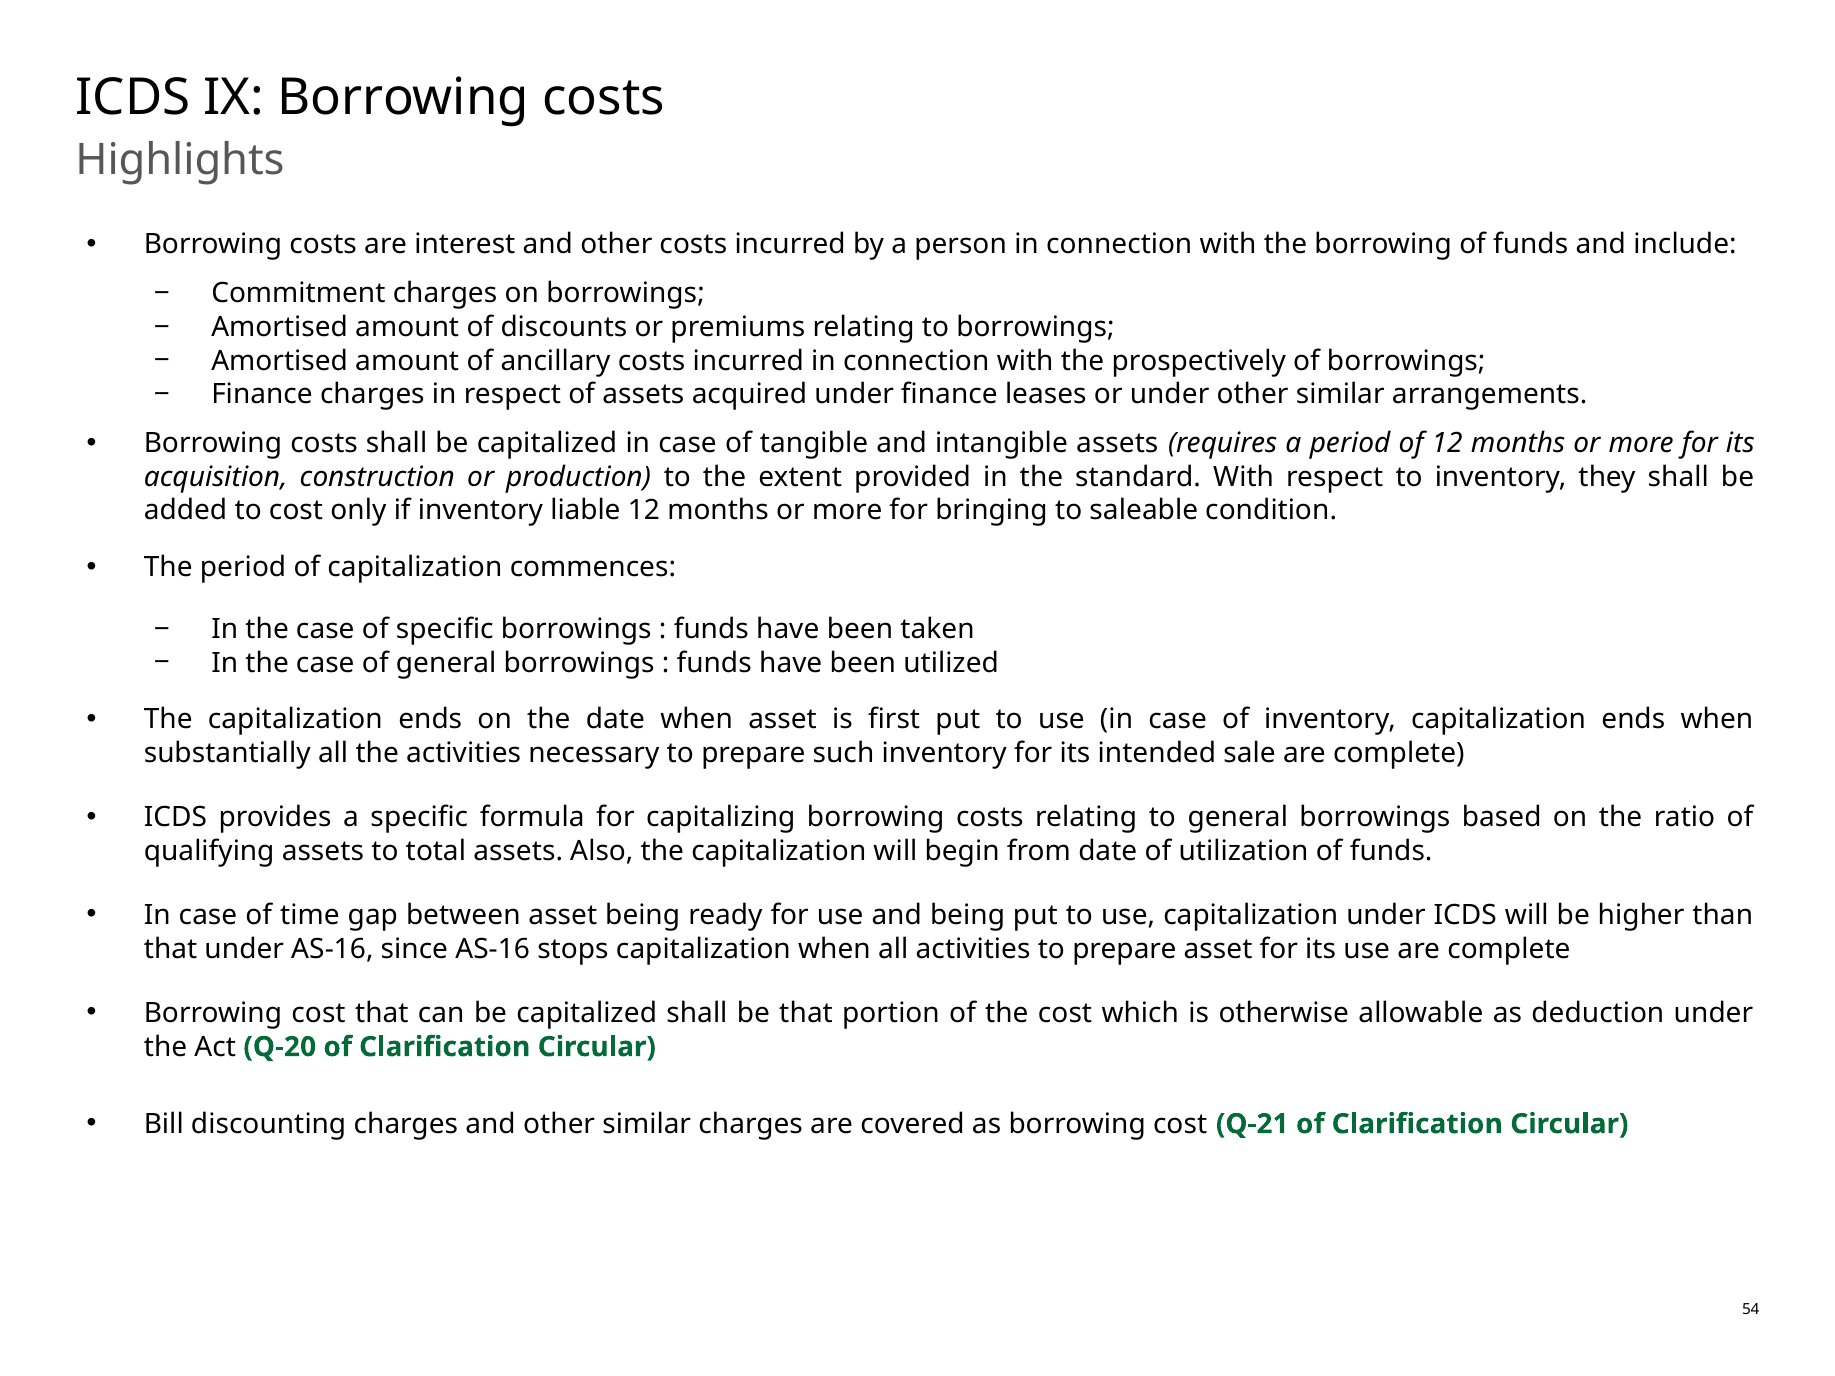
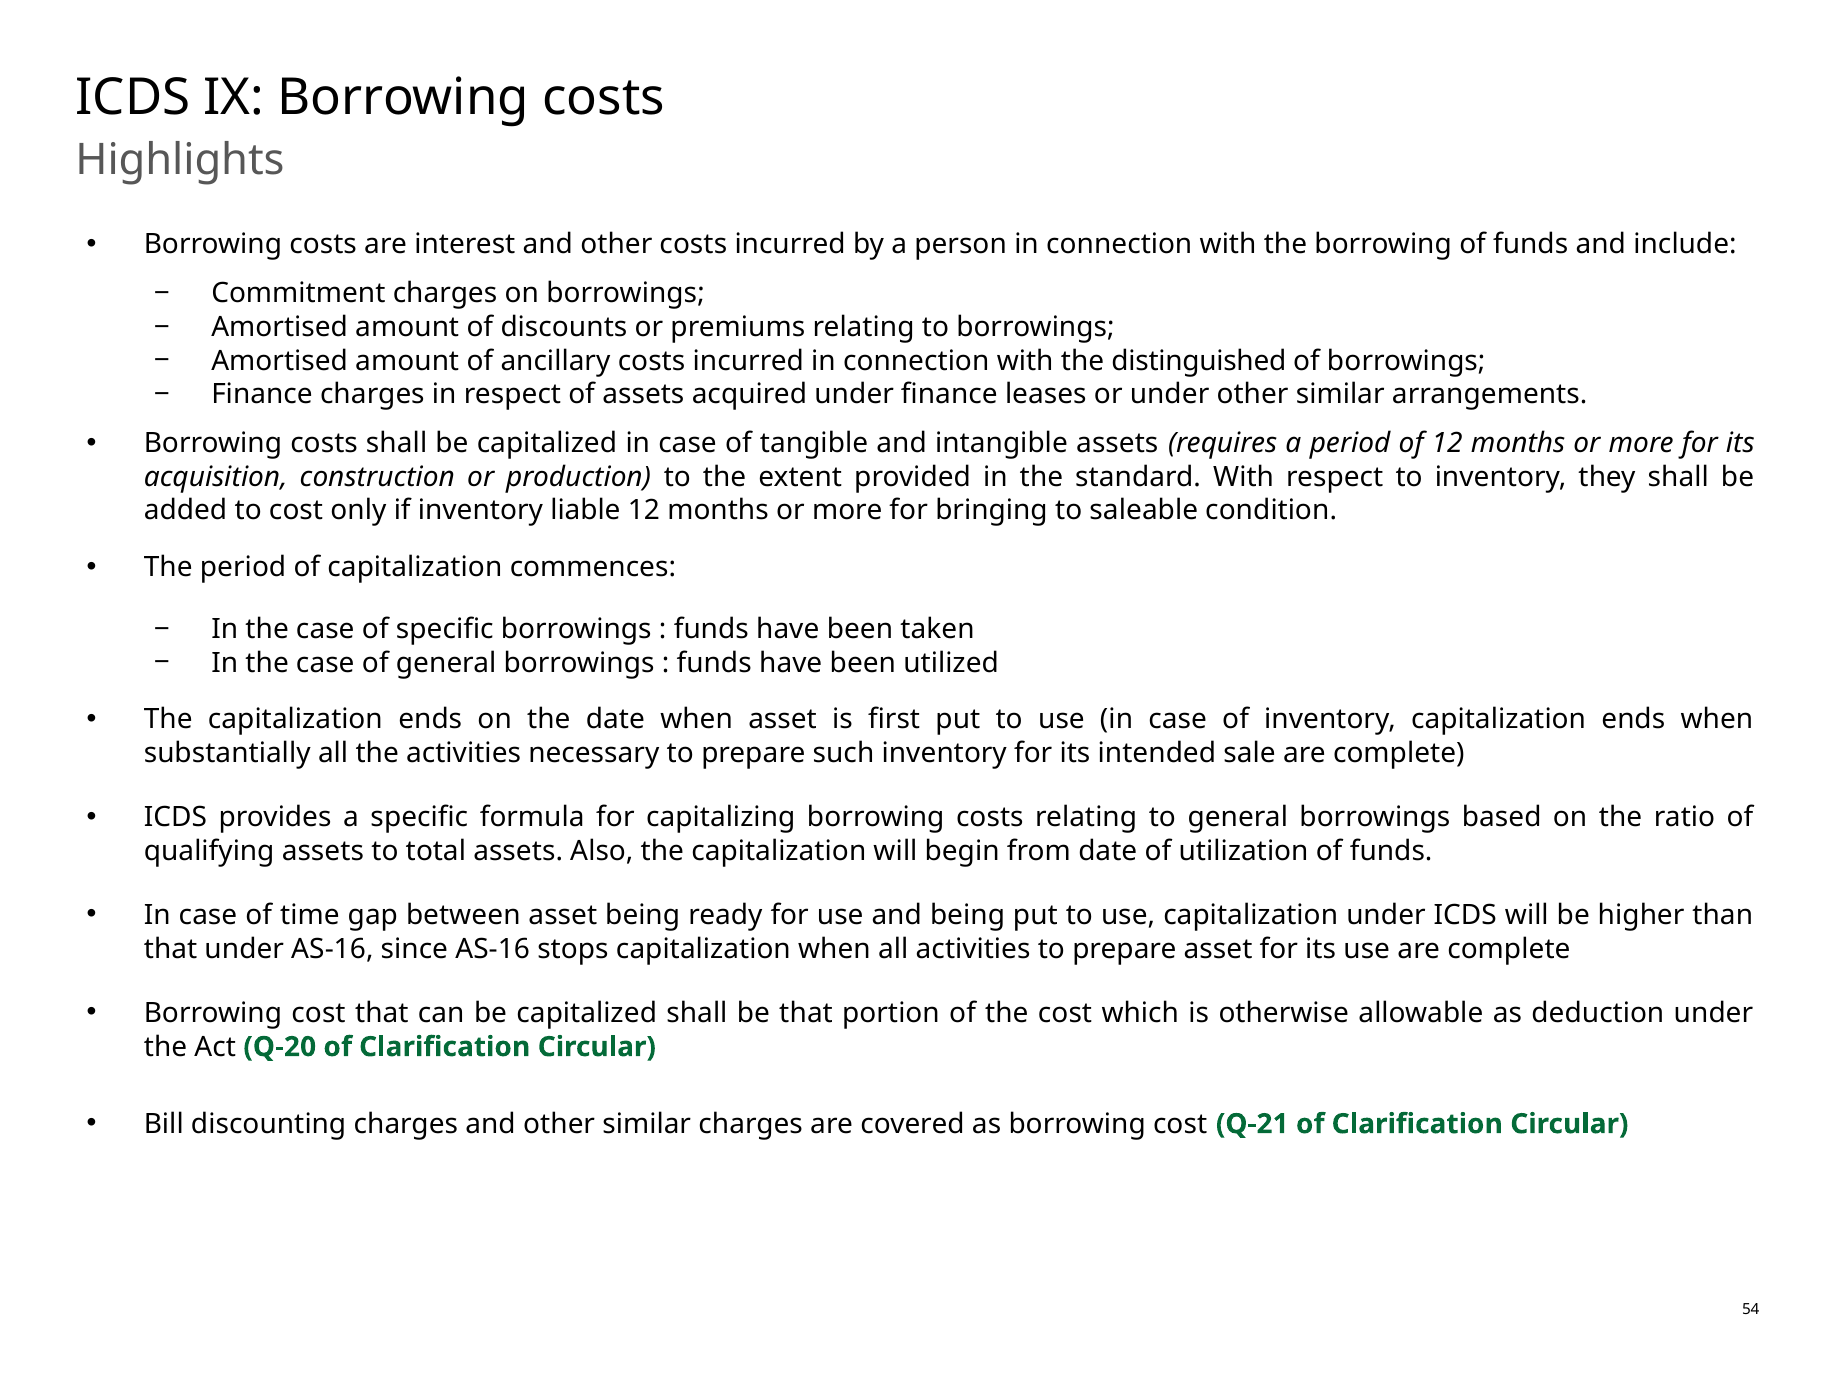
prospectively: prospectively -> distinguished (1199, 361)
